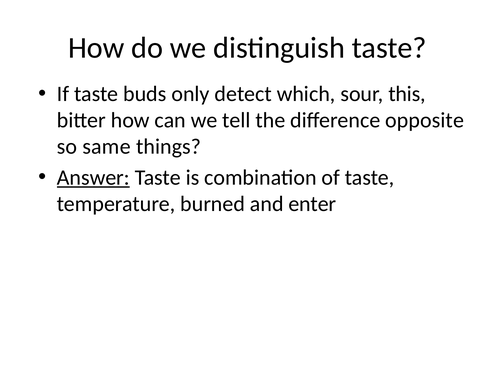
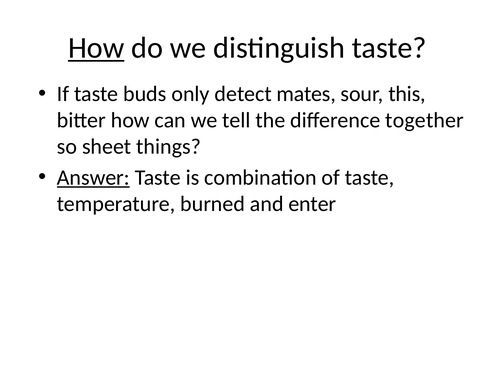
How underline: none -> present (96, 48)
which: which -> mates (306, 94)
opposite: opposite -> together (425, 120)
same: same -> sheet (107, 147)
